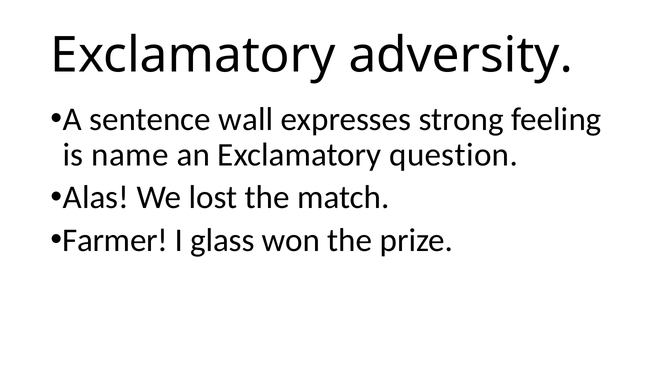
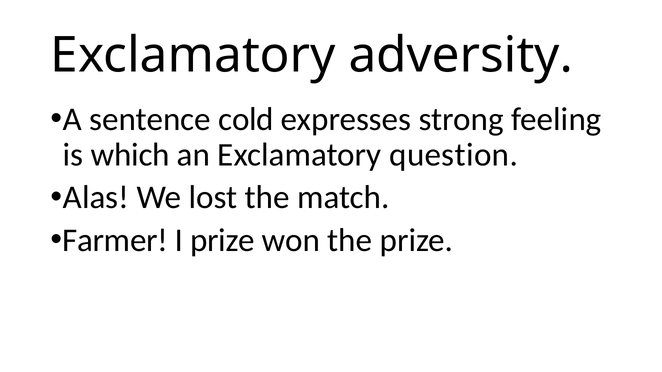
wall: wall -> cold (246, 119)
name: name -> which (130, 155)
I glass: glass -> prize (223, 240)
